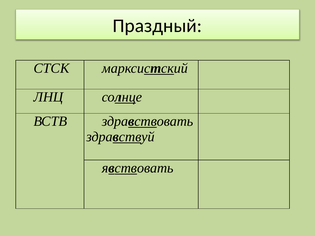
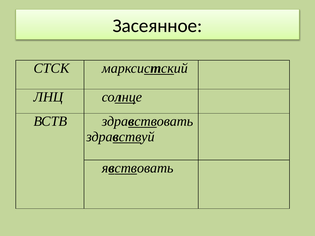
Праздный: Праздный -> Засеянное (157, 26)
